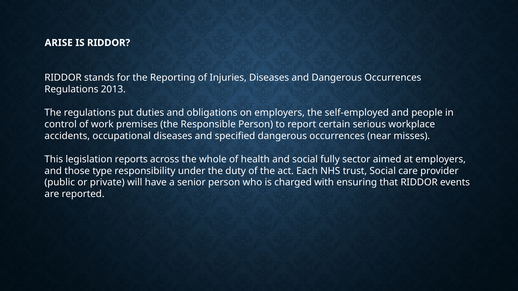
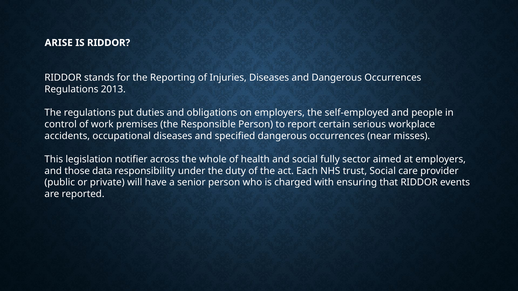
reports: reports -> notifier (131, 159)
type: type -> data (102, 171)
